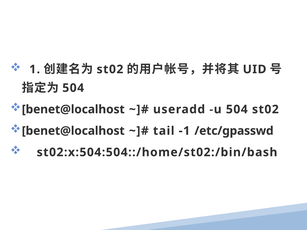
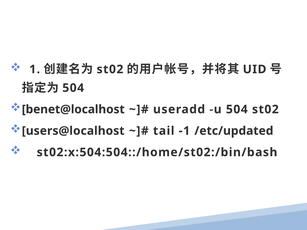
benet@localhost: benet@localhost -> users@localhost (73, 131)
/etc/gpasswd: /etc/gpasswd -> /etc/updated (234, 131)
